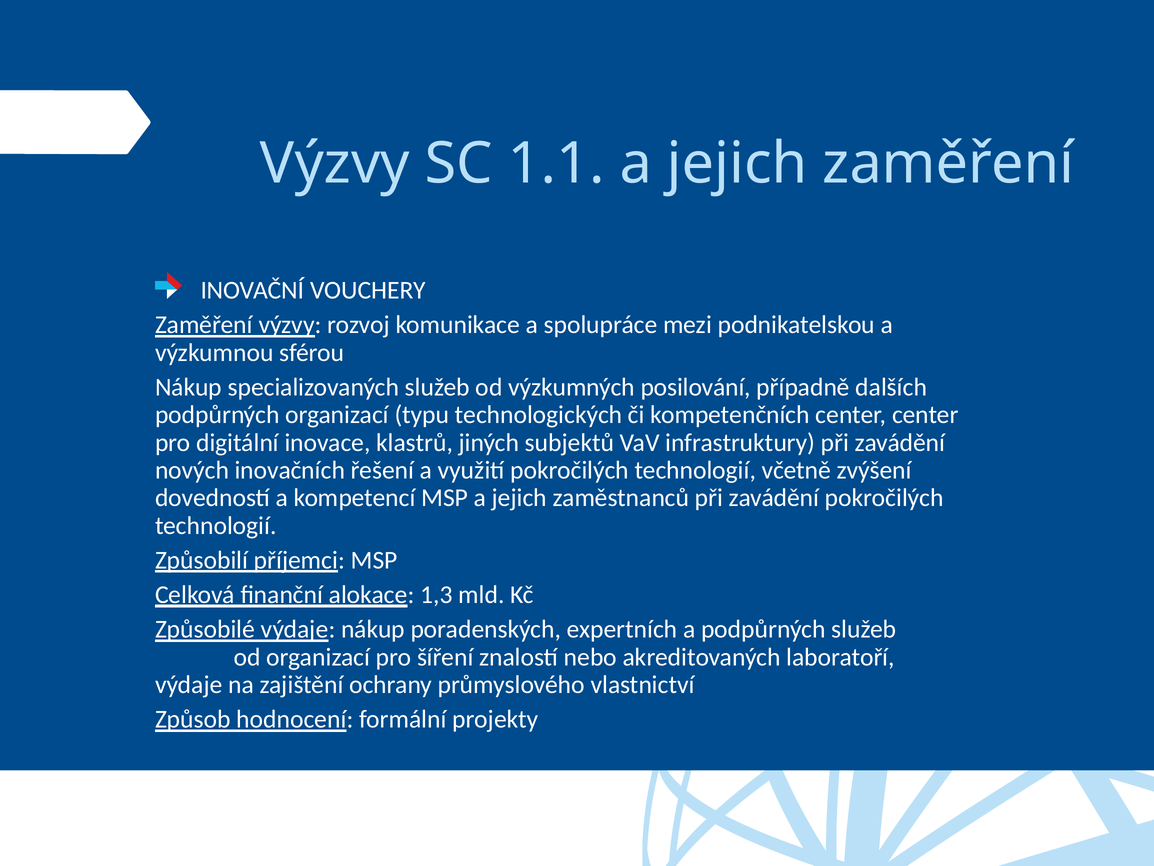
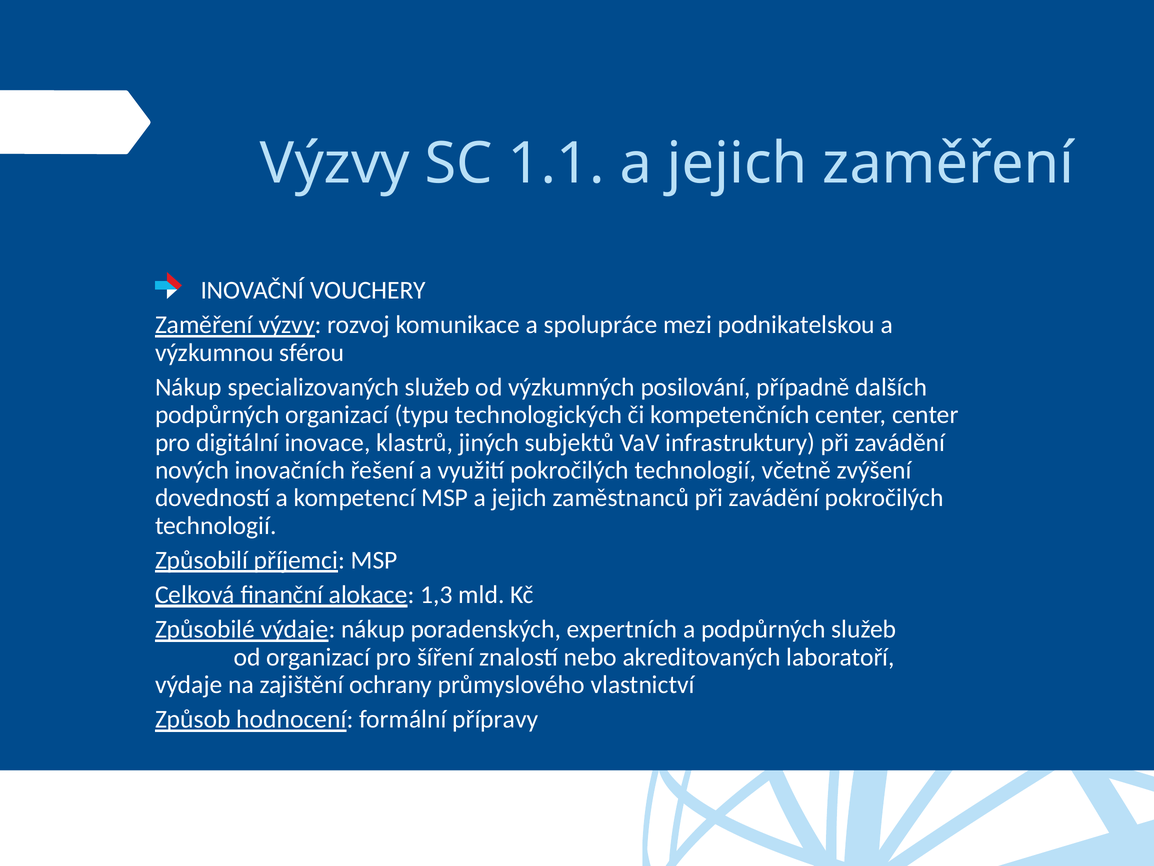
projekty: projekty -> přípravy (495, 719)
